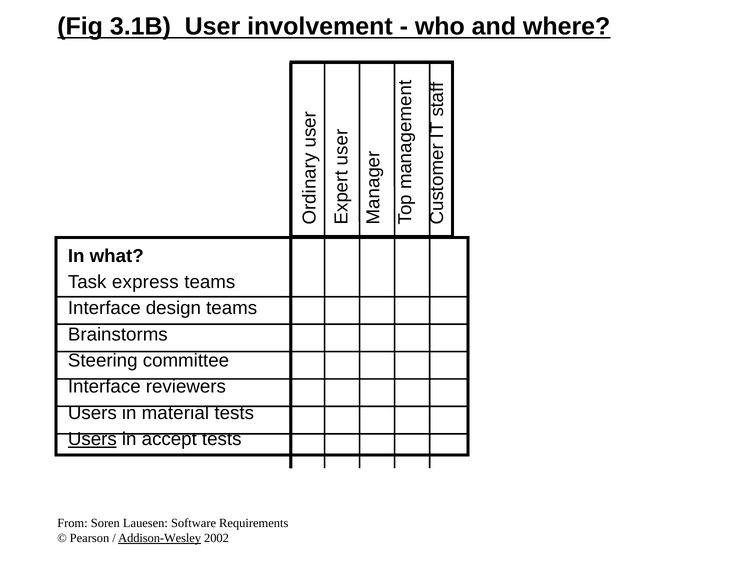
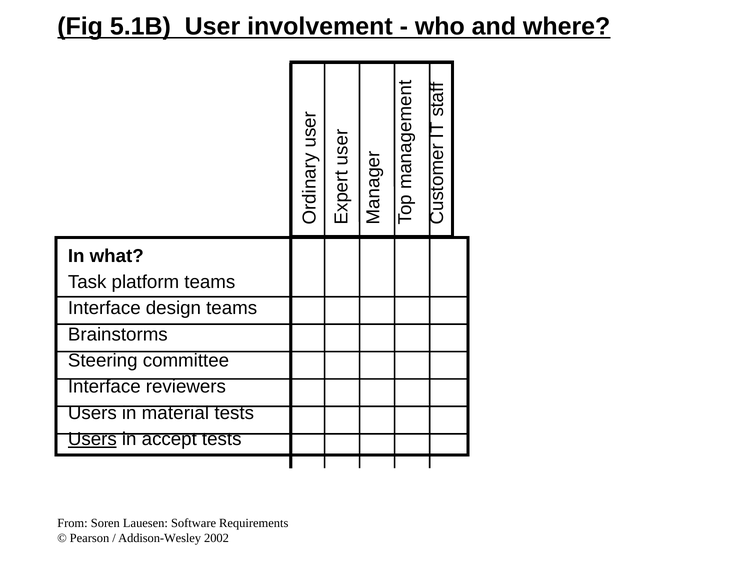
3.1B: 3.1B -> 5.1B (140, 27)
express: express -> platform (145, 282)
Addison-Wesley underline: present -> none (160, 539)
